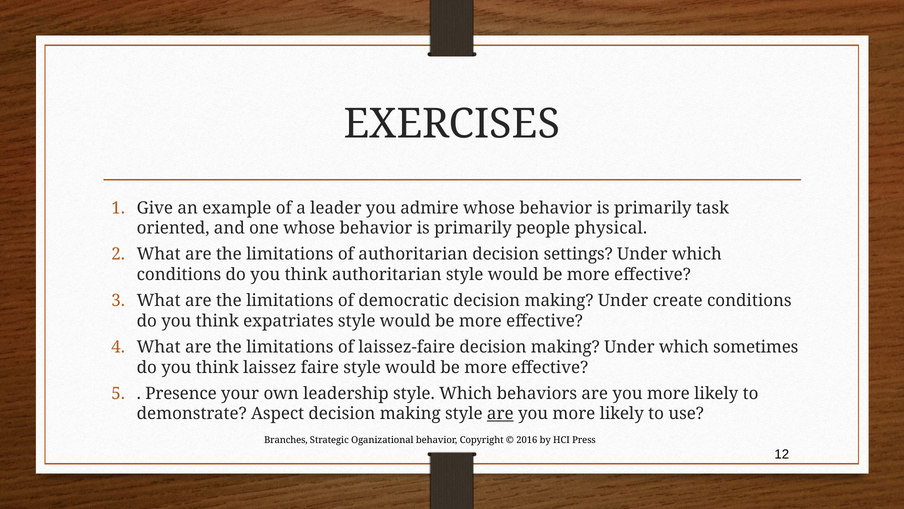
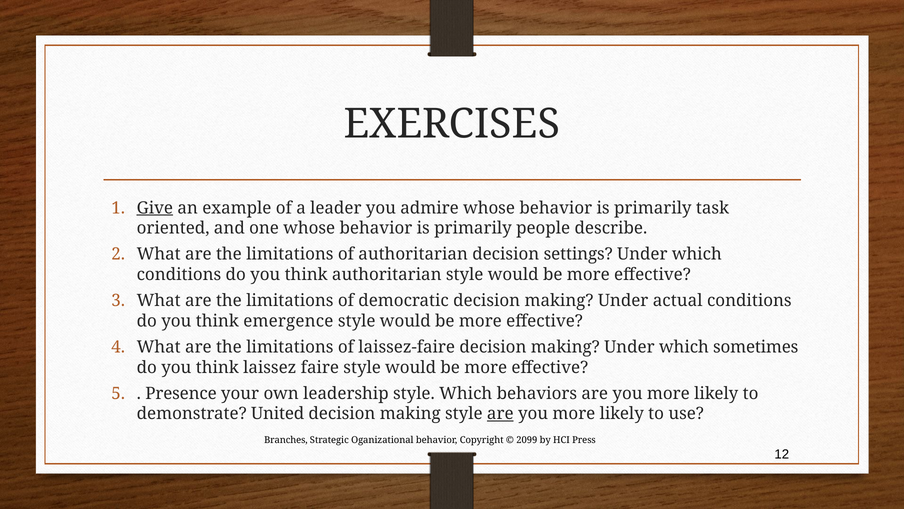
Give underline: none -> present (155, 208)
physical: physical -> describe (611, 228)
create: create -> actual (678, 300)
expatriates: expatriates -> emergence (288, 321)
Aspect: Aspect -> United (278, 413)
2016: 2016 -> 2099 (527, 440)
